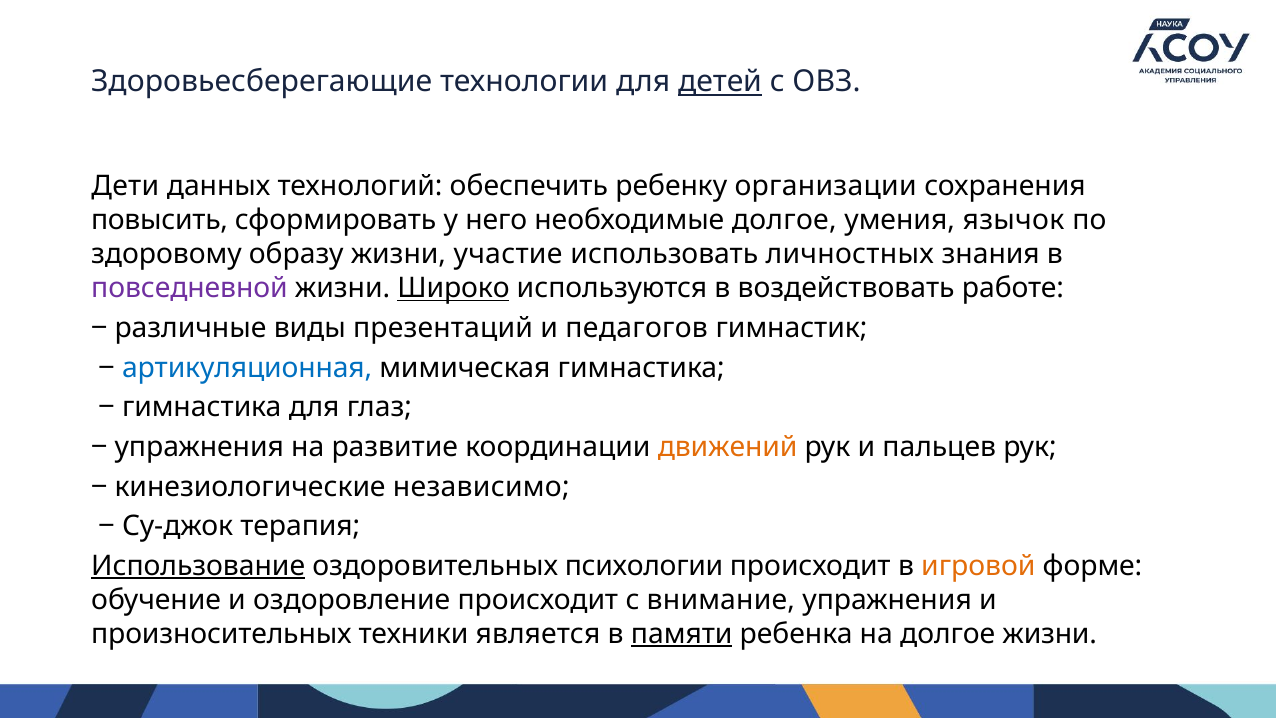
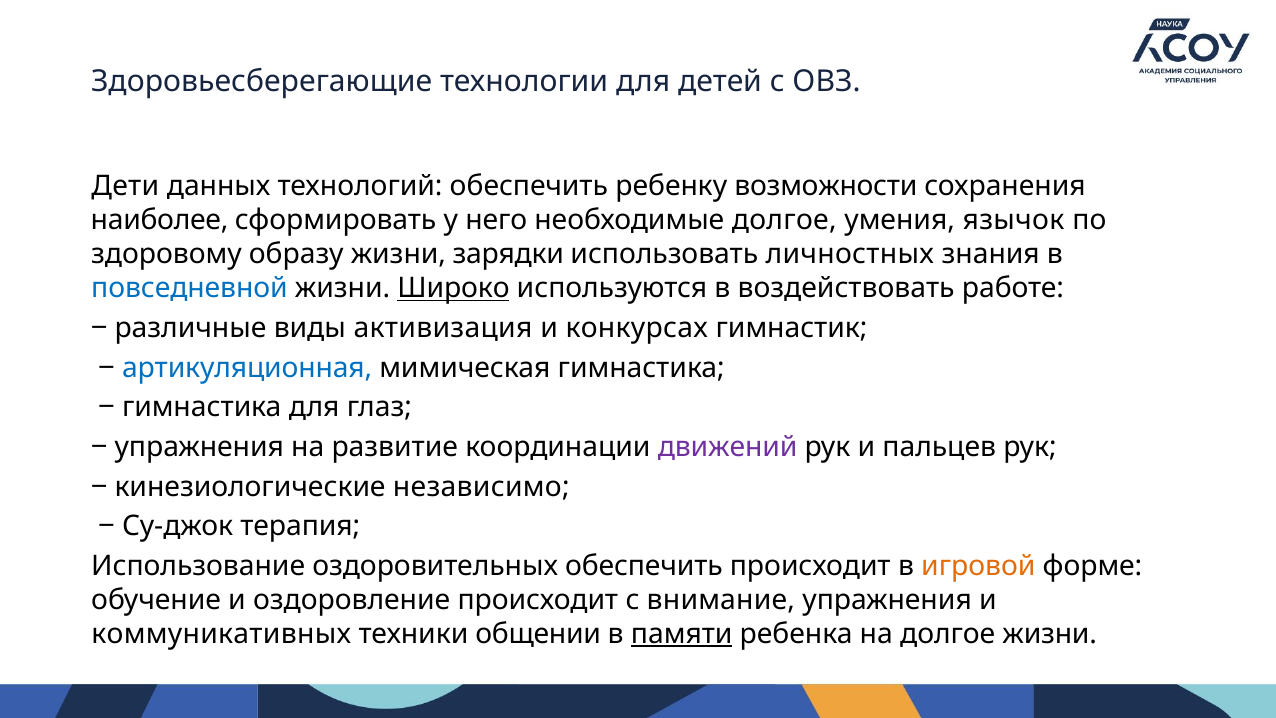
детей underline: present -> none (720, 82)
организации: организации -> возможности (826, 186)
повысить: повысить -> наиболее (160, 220)
участие: участие -> зарядки (508, 254)
повседневной colour: purple -> blue (189, 288)
презентаций: презентаций -> активизация (443, 328)
педагогов: педагогов -> конкурсах (637, 328)
движений colour: orange -> purple (728, 447)
Использование underline: present -> none (198, 566)
оздоровительных психологии: психологии -> обеспечить (644, 566)
произносительных: произносительных -> коммуникативных (221, 634)
является: является -> общении (538, 634)
